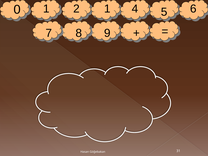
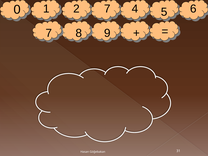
2 1: 1 -> 7 (107, 9)
